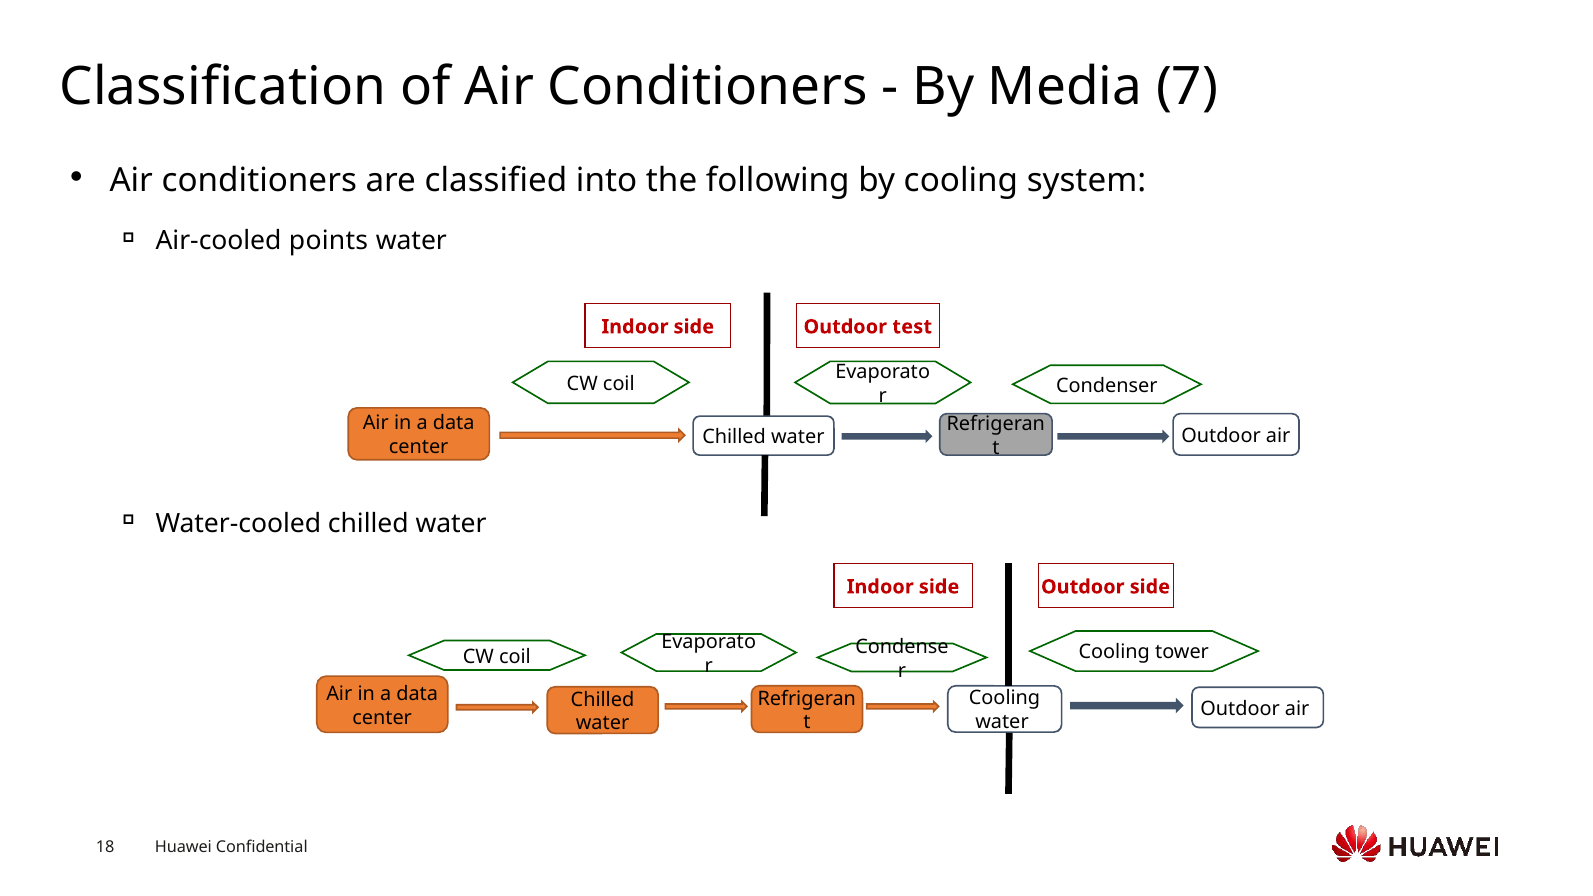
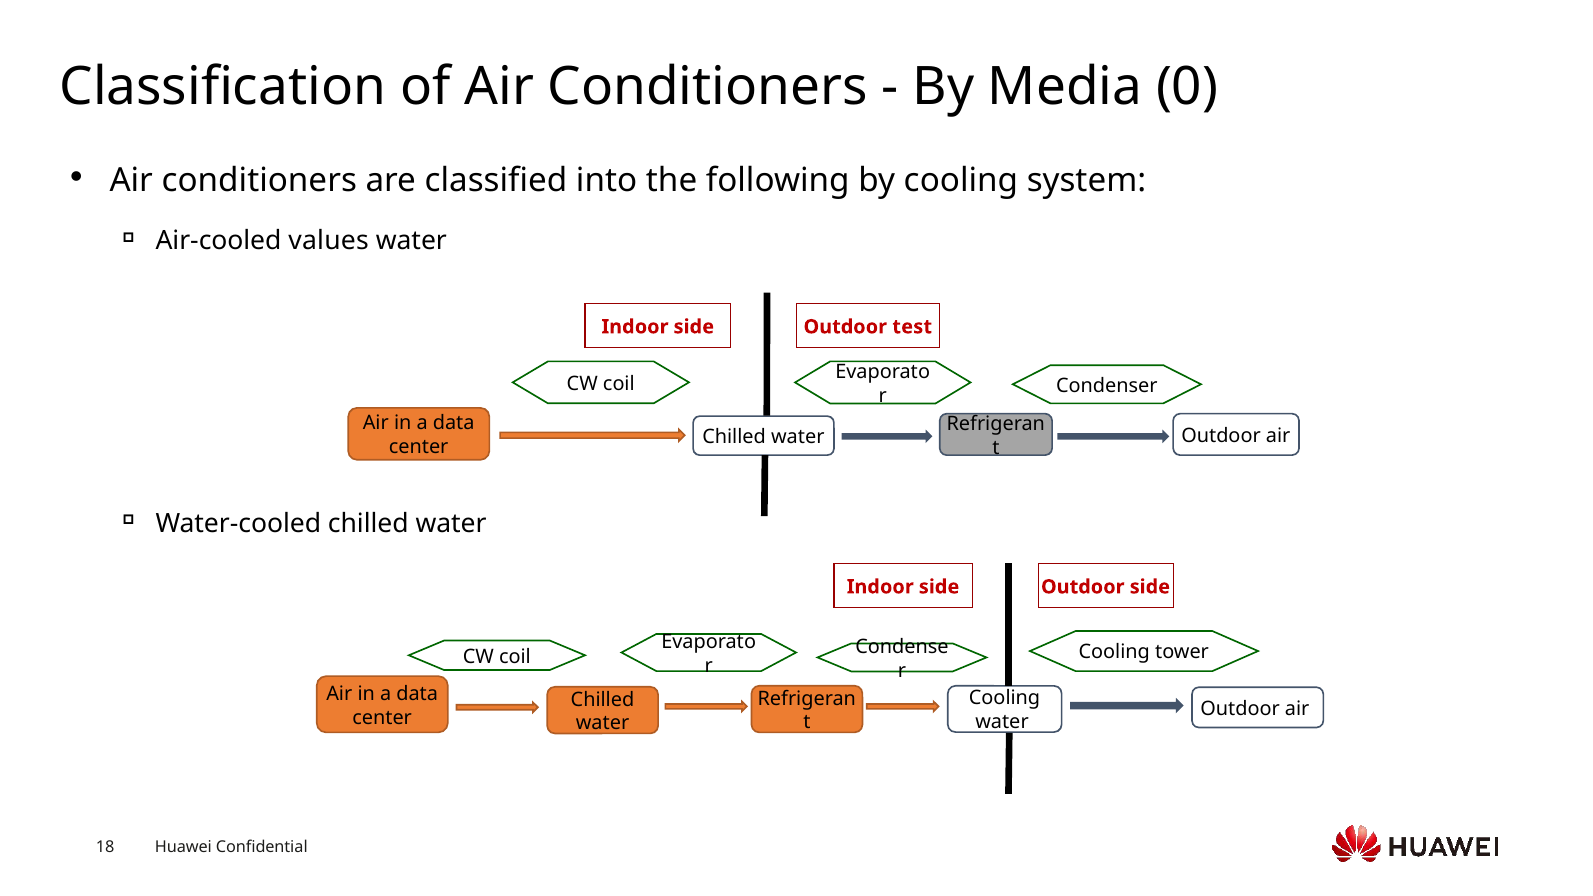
7: 7 -> 0 (1187, 87)
points: points -> values (329, 241)
